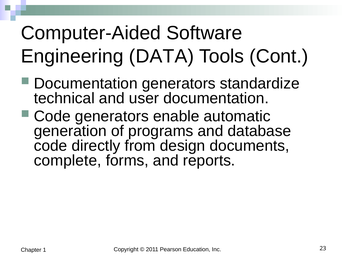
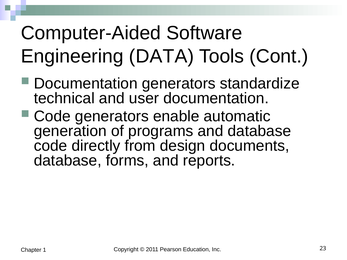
complete: complete -> database (68, 161)
